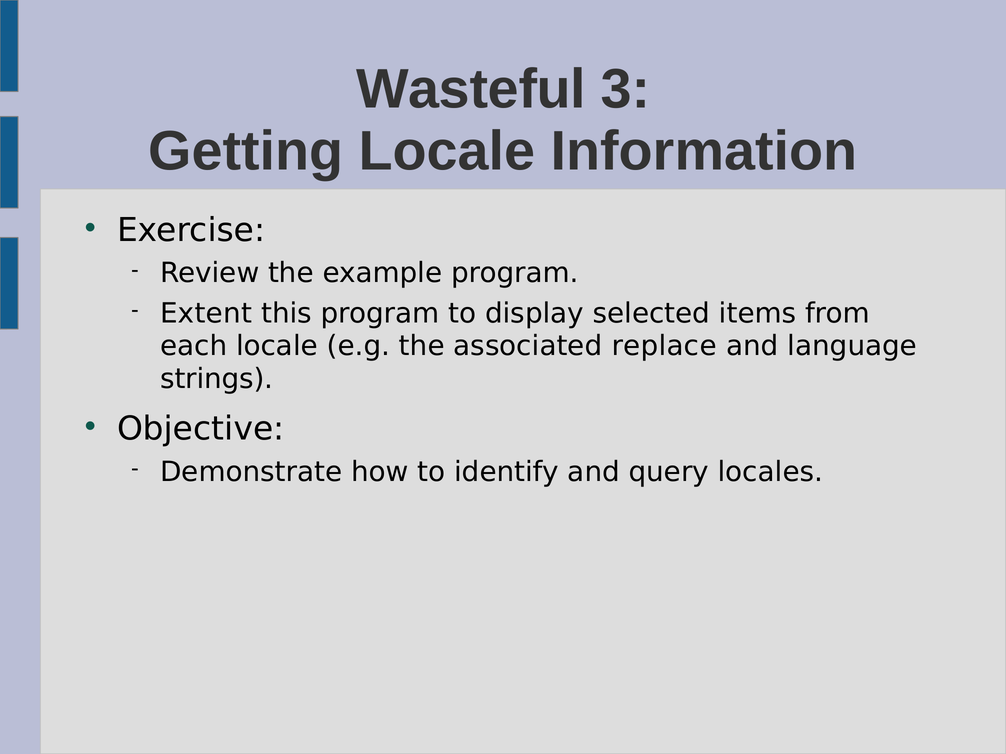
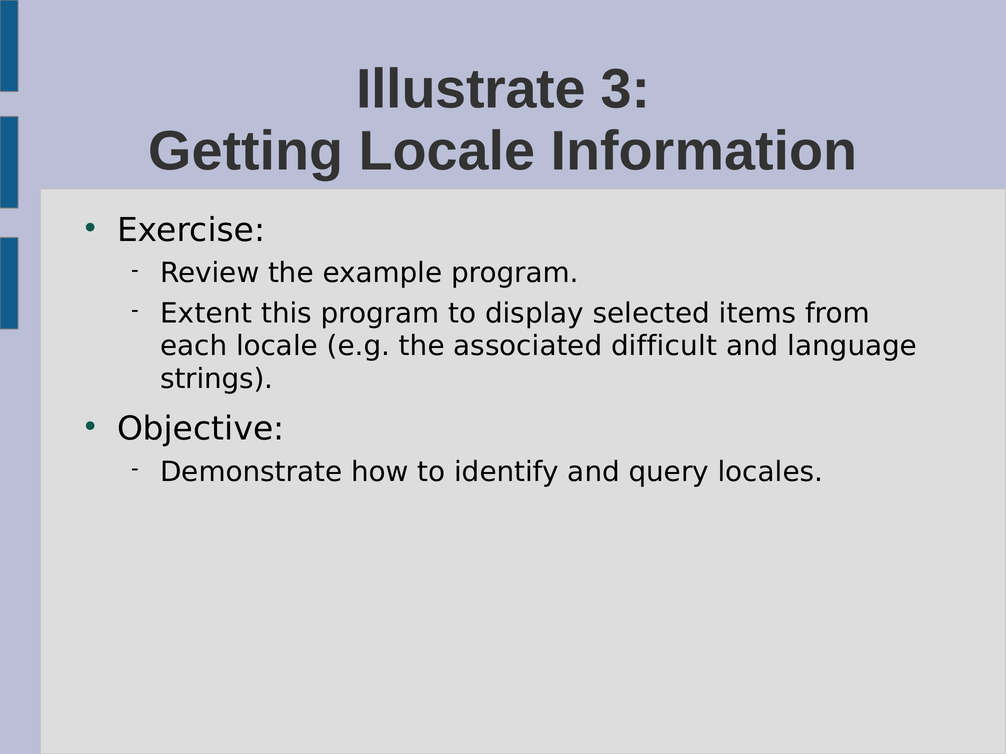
Wasteful: Wasteful -> Illustrate (471, 89)
replace: replace -> difficult (664, 346)
